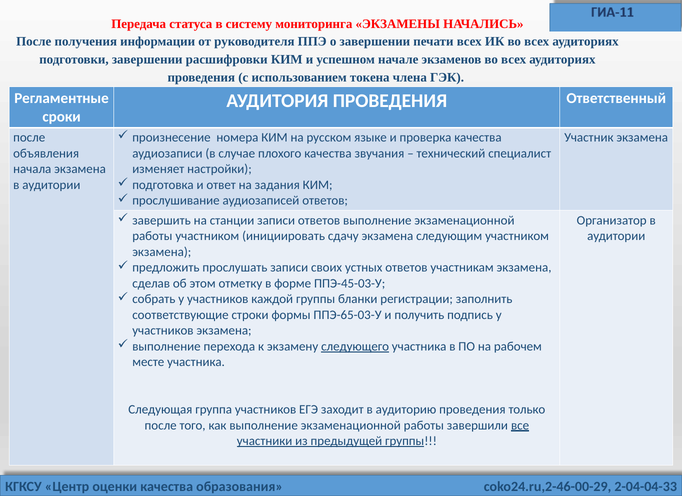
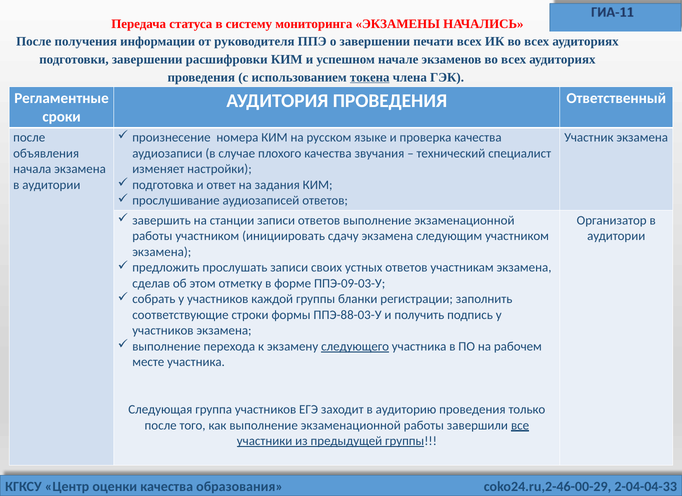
токена underline: none -> present (370, 77)
ППЭ-45-03-У: ППЭ-45-03-У -> ППЭ-09-03-У (350, 284)
ППЭ-65-03-У: ППЭ-65-03-У -> ППЭ-88-03-У (348, 315)
